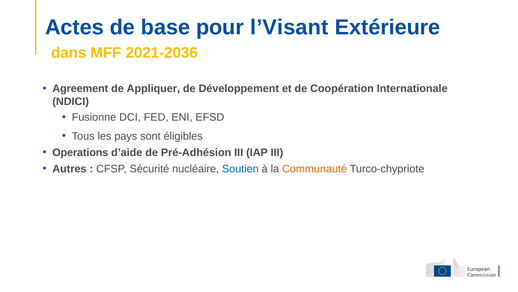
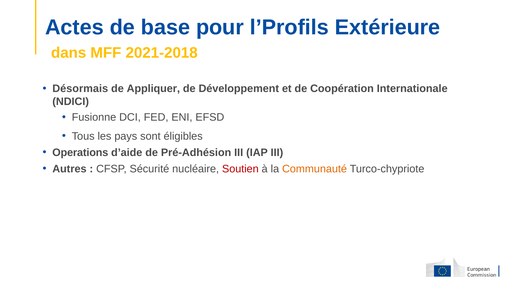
l’Visant: l’Visant -> l’Profils (289, 27)
2021-2036: 2021-2036 -> 2021-2018 (162, 53)
Agreement: Agreement -> Désormais (80, 89)
Soutien colour: blue -> red (240, 168)
